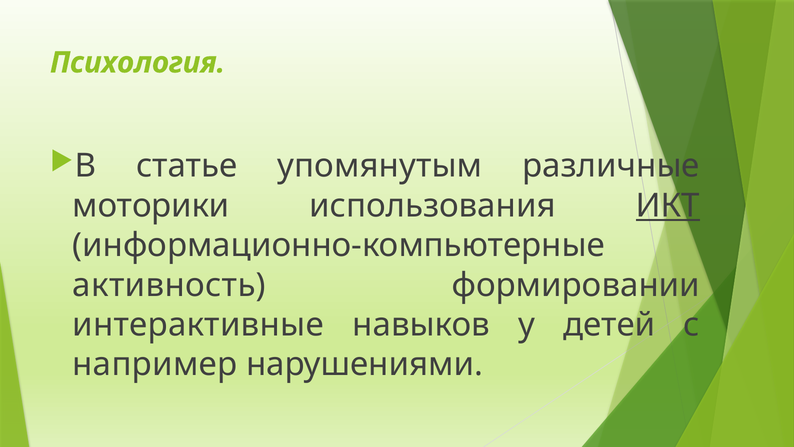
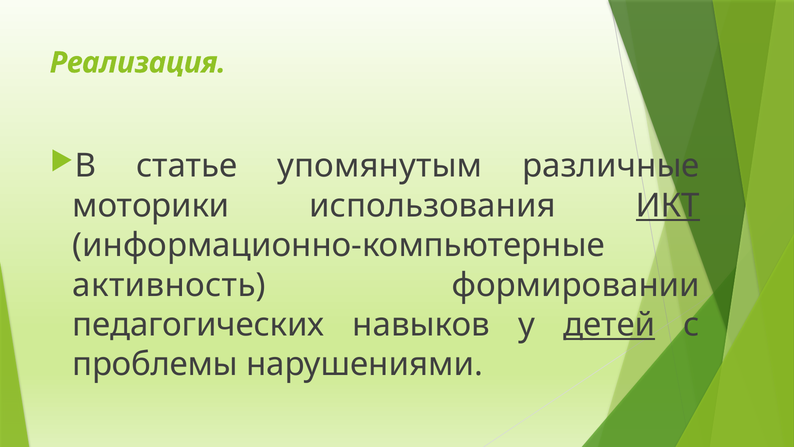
Психология: Психология -> Реализация (138, 63)
интерактивные: интерактивные -> педагогических (198, 325)
детей underline: none -> present (609, 325)
например: например -> проблемы (155, 364)
